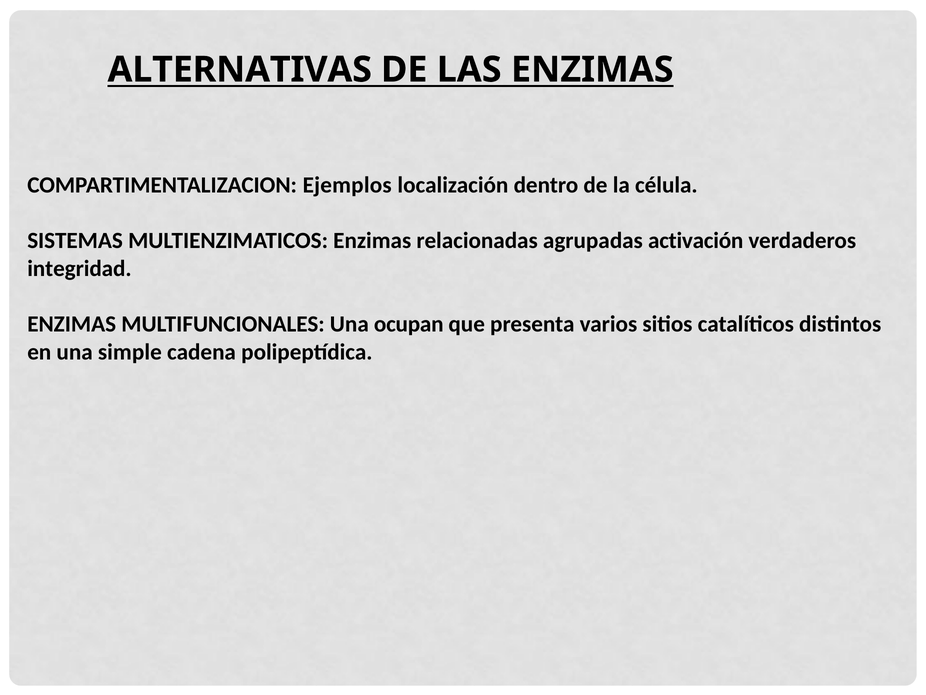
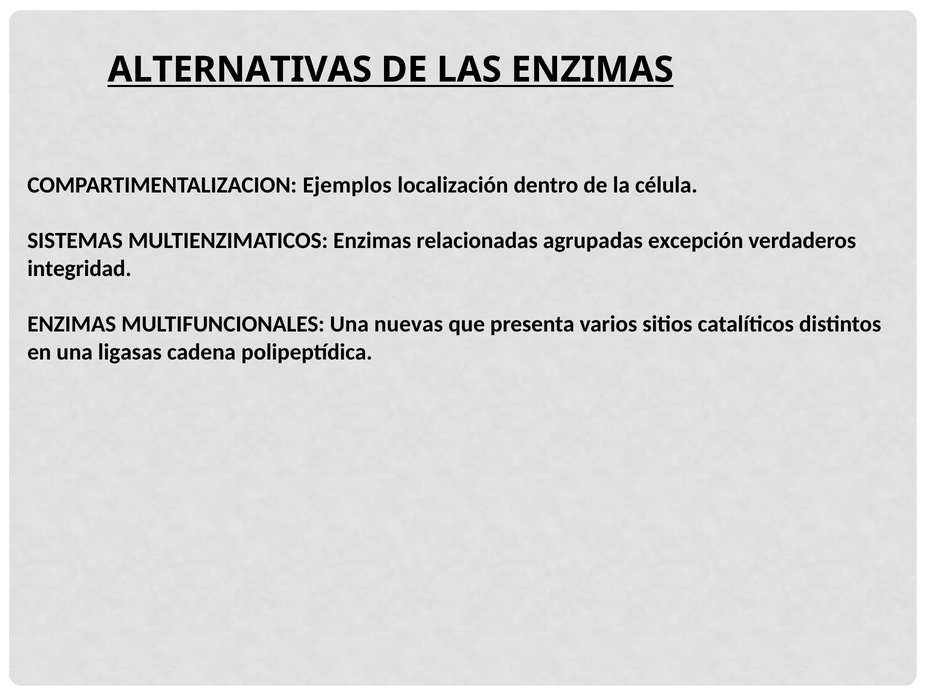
activación: activación -> excepción (696, 241)
ocupan: ocupan -> nuevas (409, 324)
simple: simple -> ligasas (130, 352)
